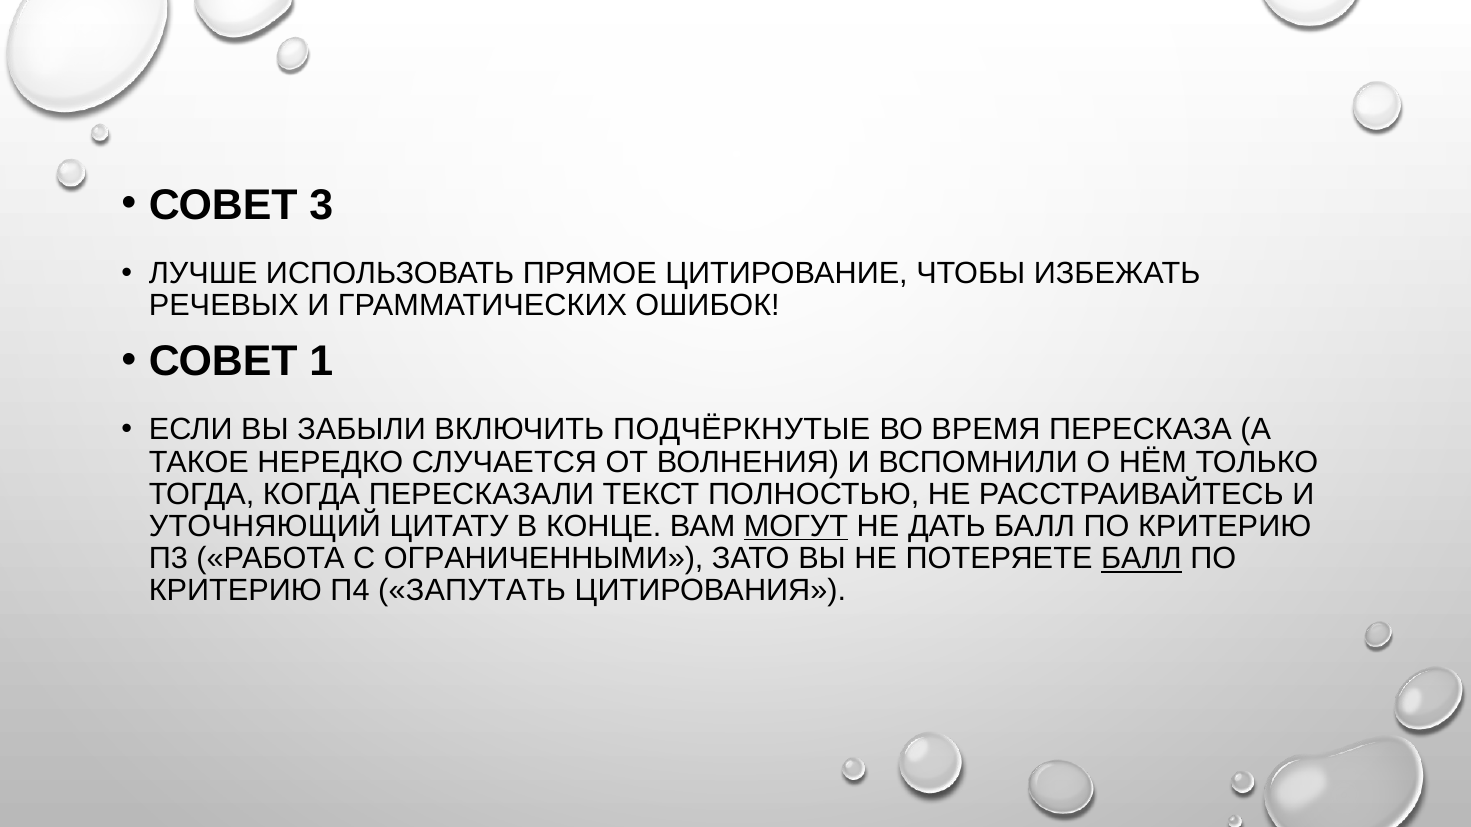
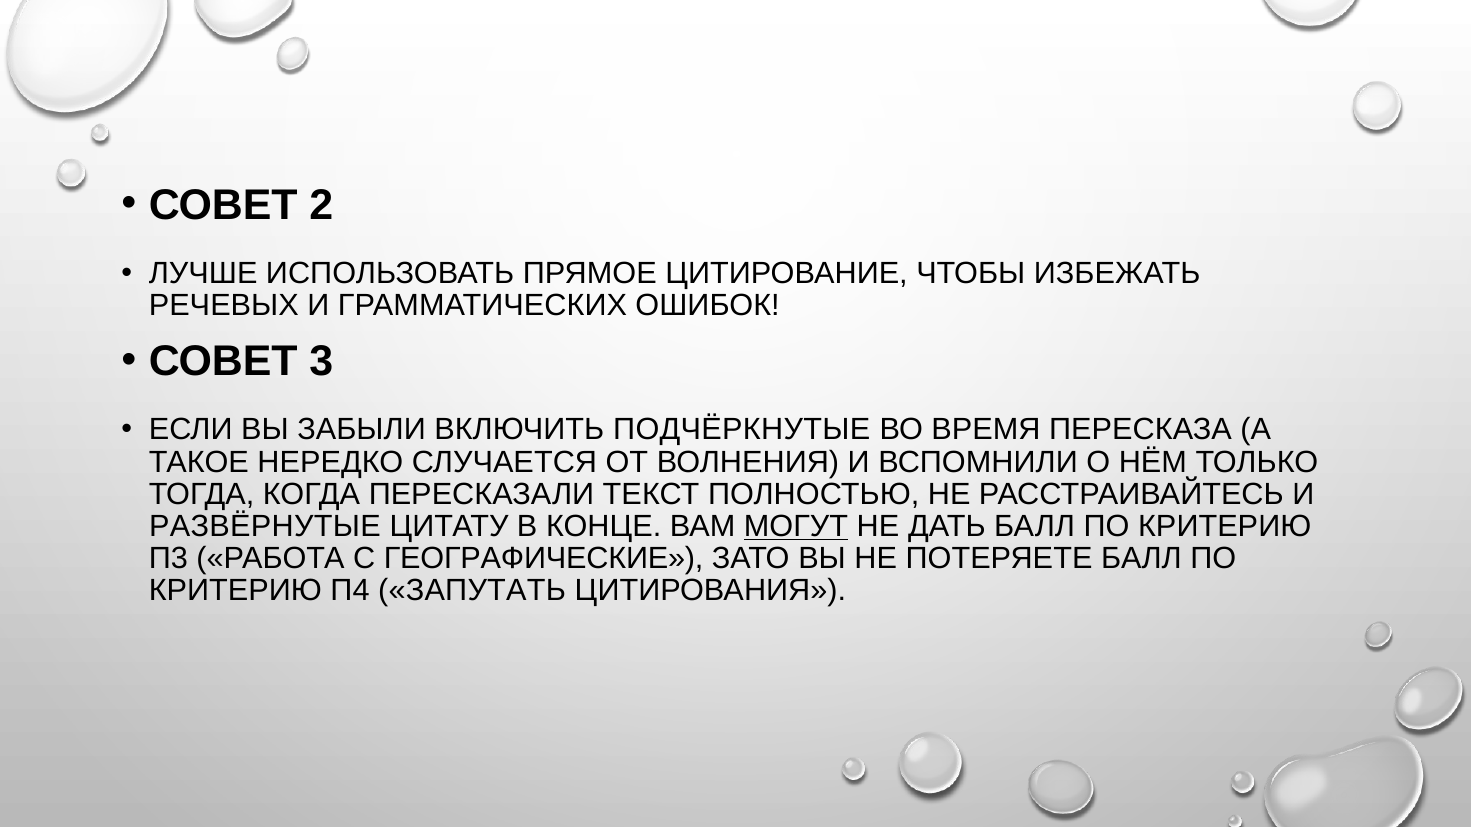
3: 3 -> 2 (321, 205)
1: 1 -> 3 (321, 362)
УТОЧНЯЮЩИЙ: УТОЧНЯЮЩИЙ -> РАЗВЁРНУТЫЕ (265, 527)
ОГРАНИЧЕННЫМИ: ОГРАНИЧЕННЫМИ -> ГЕОГРАФИЧЕСКИЕ (544, 559)
БАЛЛ underline: present -> none (1141, 559)
